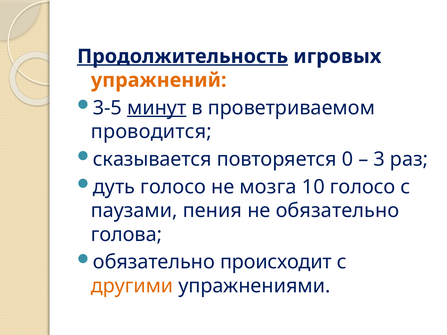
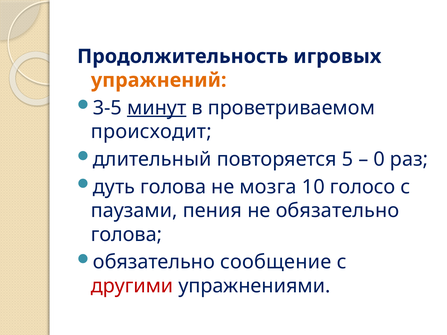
Продолжительность underline: present -> none (183, 56)
проводится: проводится -> происходит (151, 132)
сказывается: сказывается -> длительный (152, 159)
0: 0 -> 5 (347, 159)
3: 3 -> 0 (379, 159)
дуть голосо: голосо -> голова (173, 187)
происходит: происходит -> сообщение (276, 262)
другими colour: orange -> red (132, 286)
